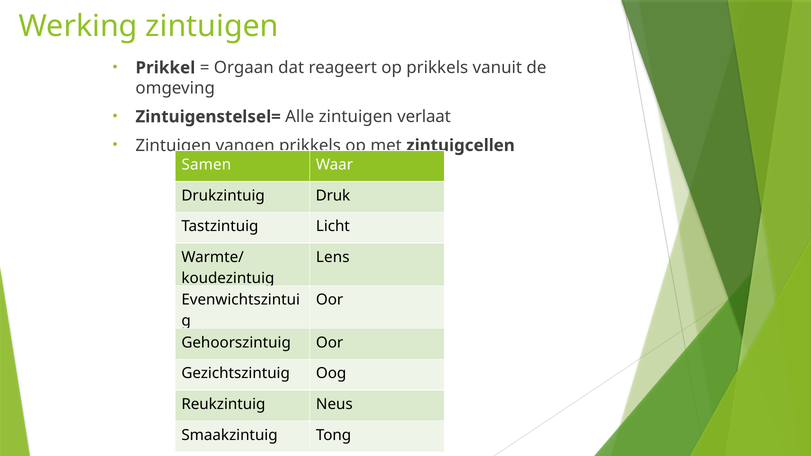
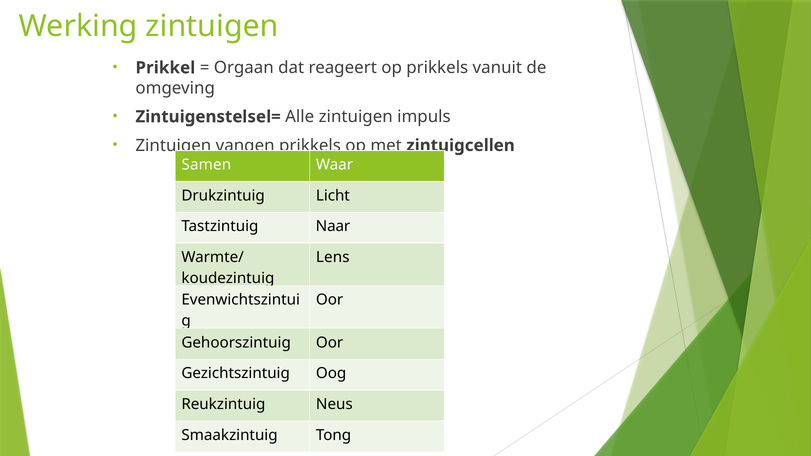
verlaat: verlaat -> impuls (424, 117)
Druk: Druk -> Licht (333, 196)
Licht: Licht -> Naar (333, 227)
